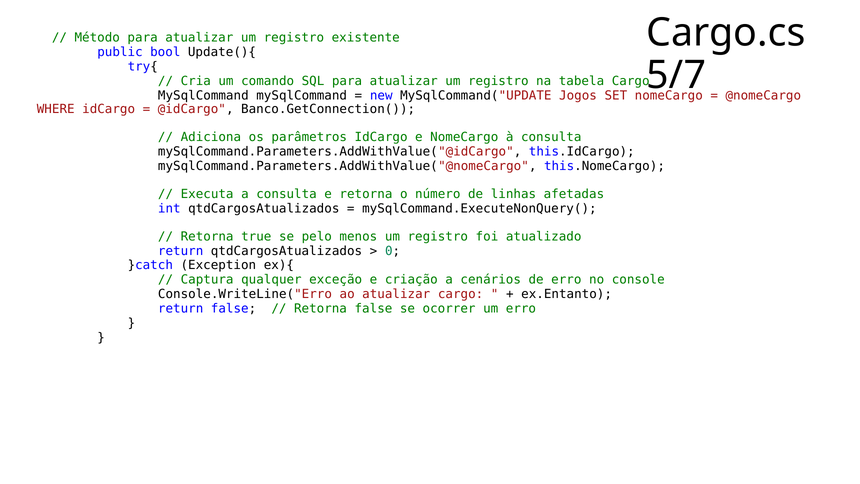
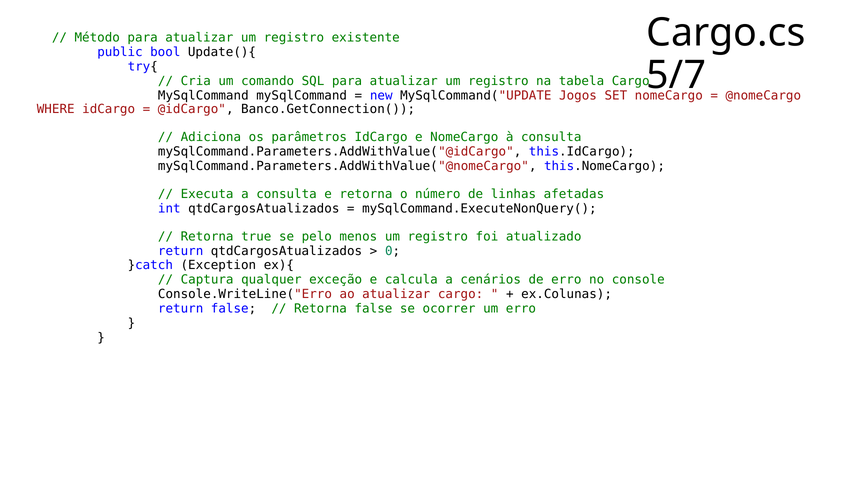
criação: criação -> calcula (411, 280)
ex.Entanto: ex.Entanto -> ex.Colunas (567, 294)
